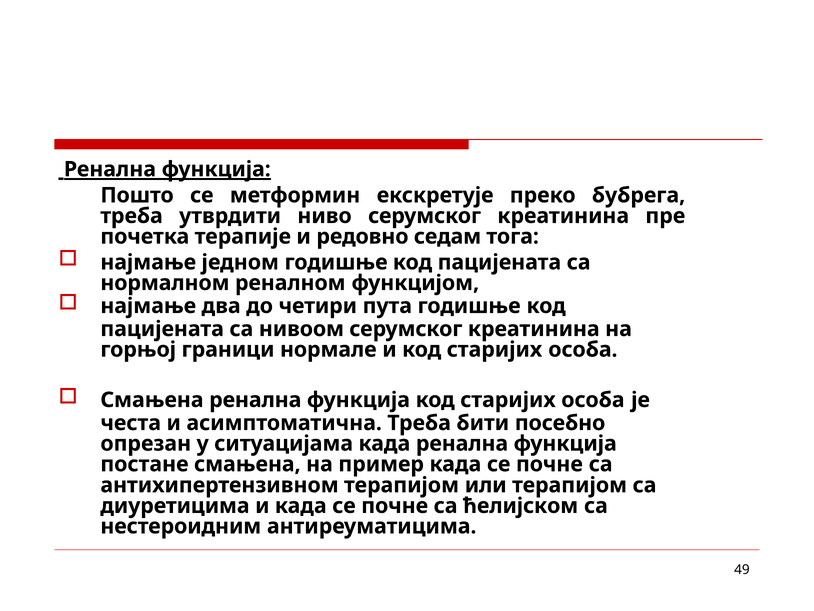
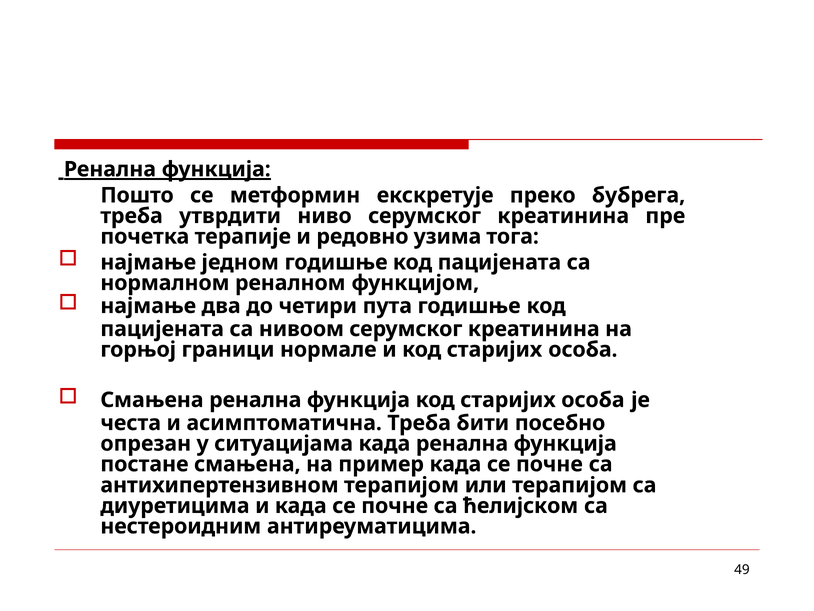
седам: седам -> узима (447, 236)
